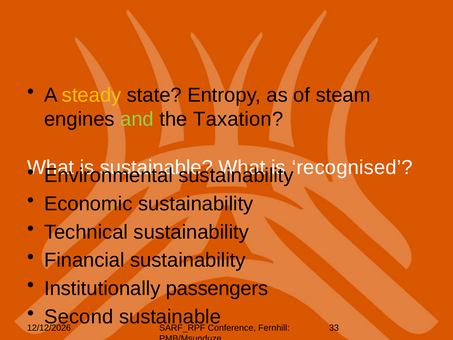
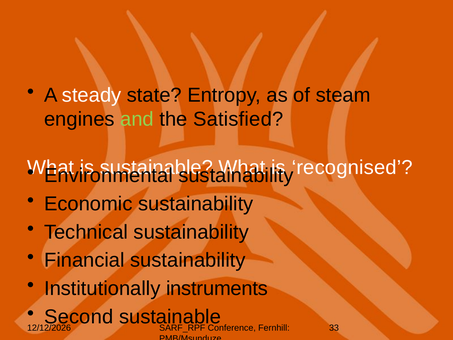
steady colour: yellow -> white (92, 95)
Taxation: Taxation -> Satisfied (238, 119)
passengers: passengers -> instruments (217, 288)
